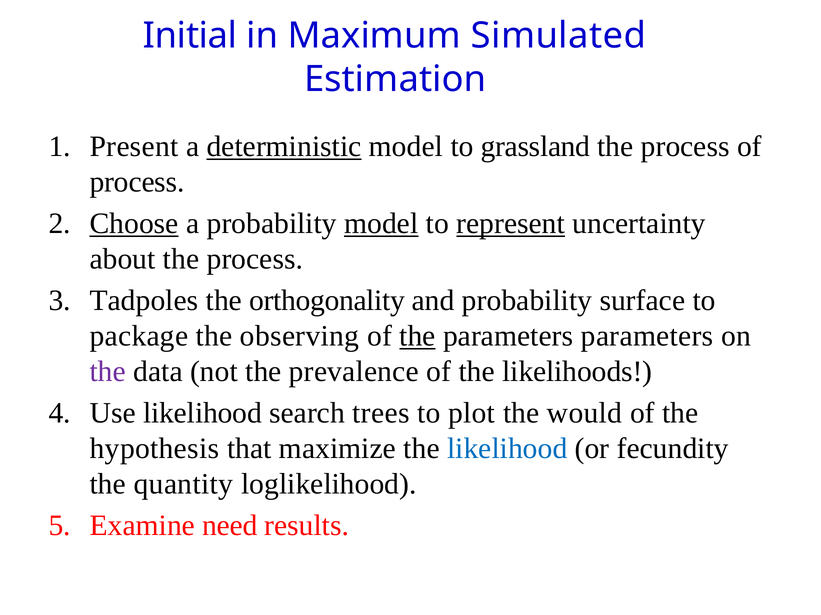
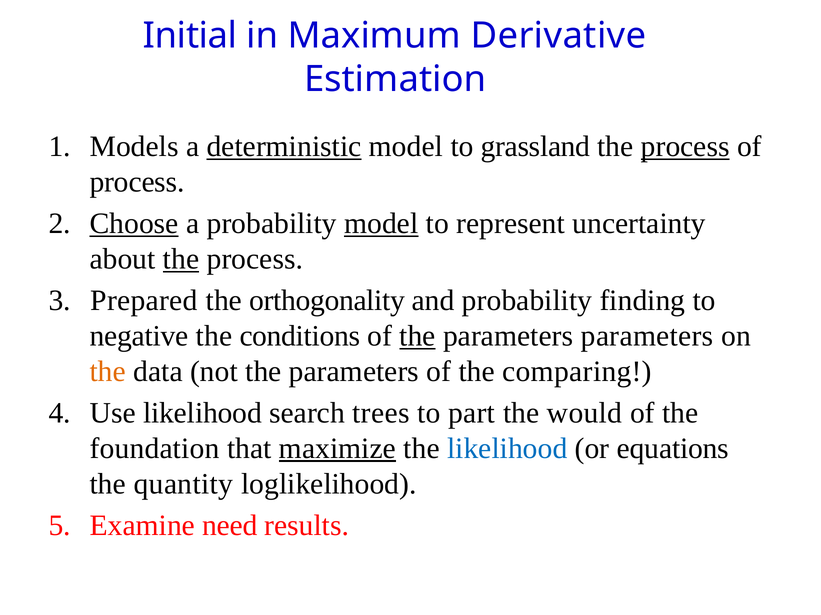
Simulated: Simulated -> Derivative (558, 36)
Present: Present -> Models (134, 147)
process underline: none -> present (685, 147)
represent underline: present -> none (511, 224)
the underline: none -> present (181, 259)
Tadpoles: Tadpoles -> Prepared (144, 301)
surface: surface -> finding (642, 301)
package: package -> negative (139, 336)
observing: observing -> conditions (300, 336)
the colour: purple -> orange (108, 372)
not the prevalence: prevalence -> parameters (354, 372)
likelihoods: likelihoods -> comparing (577, 372)
plot: plot -> part (472, 413)
hypothesis: hypothesis -> foundation (155, 449)
maximize underline: none -> present (337, 449)
fecundity: fecundity -> equations (673, 449)
